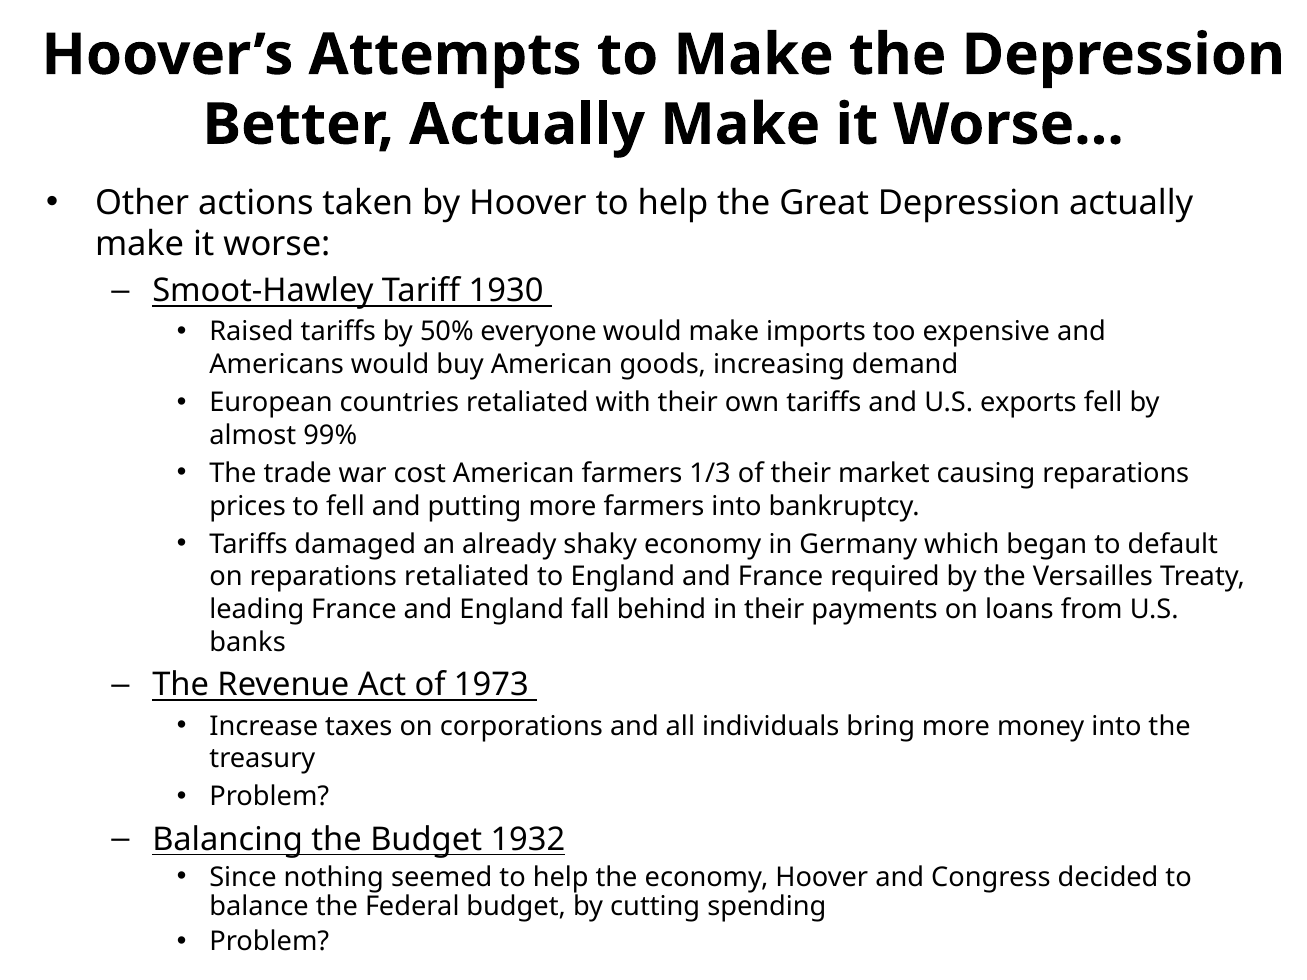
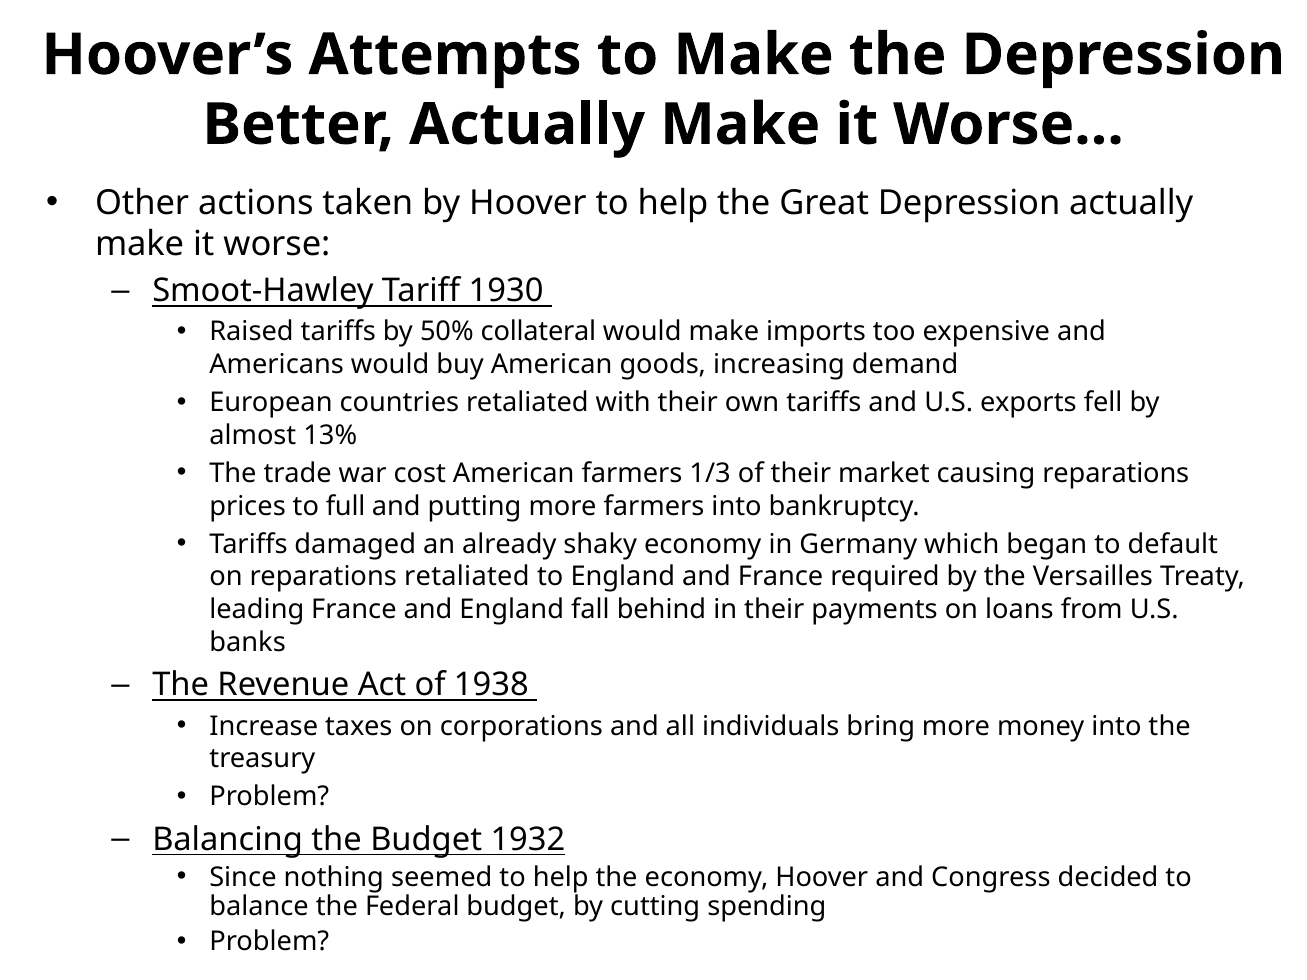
everyone: everyone -> collateral (538, 332)
99%: 99% -> 13% (330, 436)
to fell: fell -> full (346, 506)
1973: 1973 -> 1938 (491, 685)
